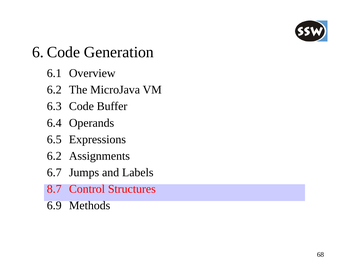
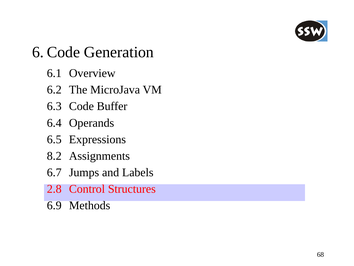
6.2: 6.2 -> 8.2 (54, 156)
8.7: 8.7 -> 2.8 (54, 189)
